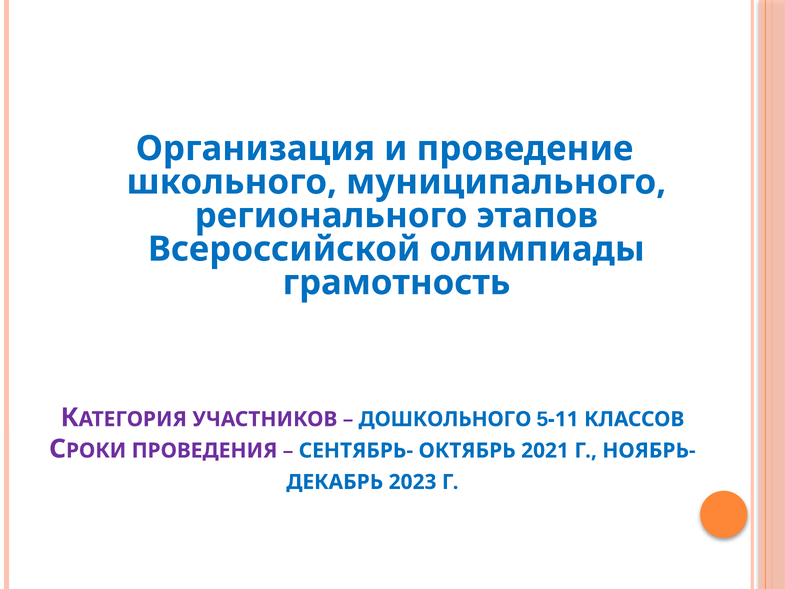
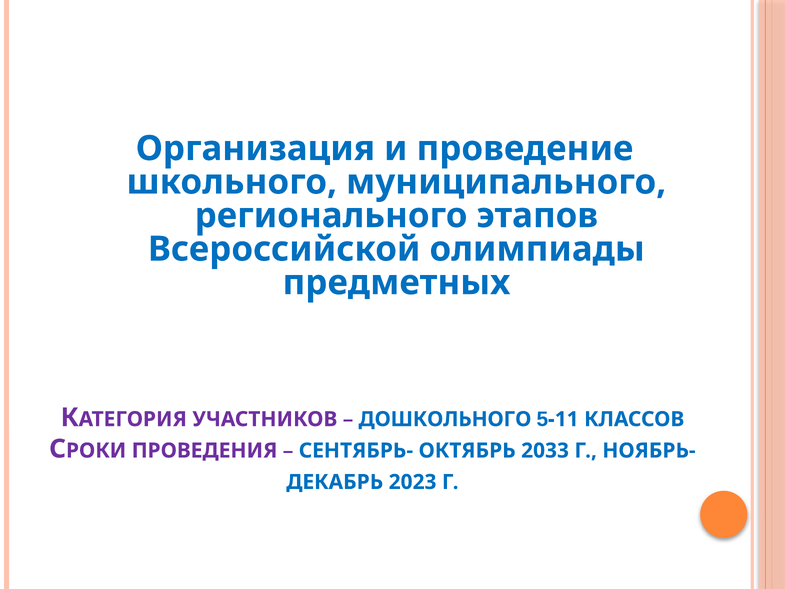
грамотность: грамотность -> предметных (396, 283)
2021: 2021 -> 2033 (545, 450)
